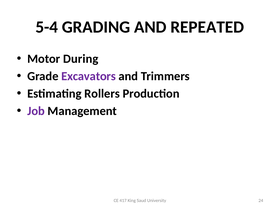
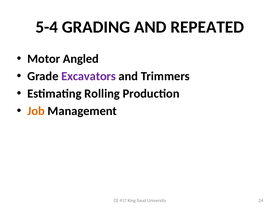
During: During -> Angled (81, 59)
Rollers: Rollers -> Rolling (102, 94)
Job colour: purple -> orange (36, 111)
